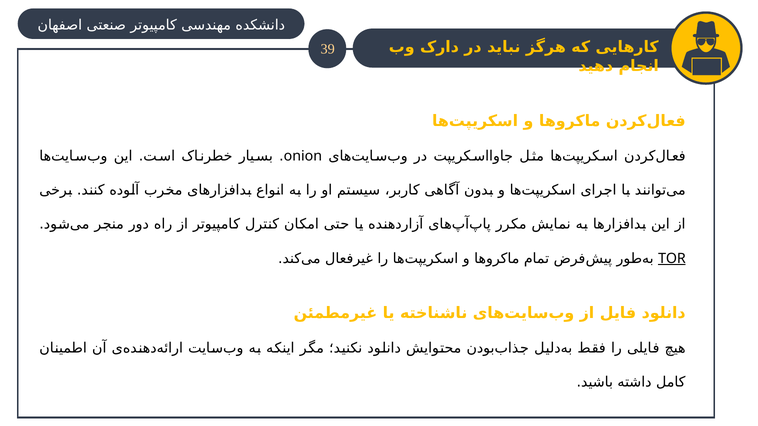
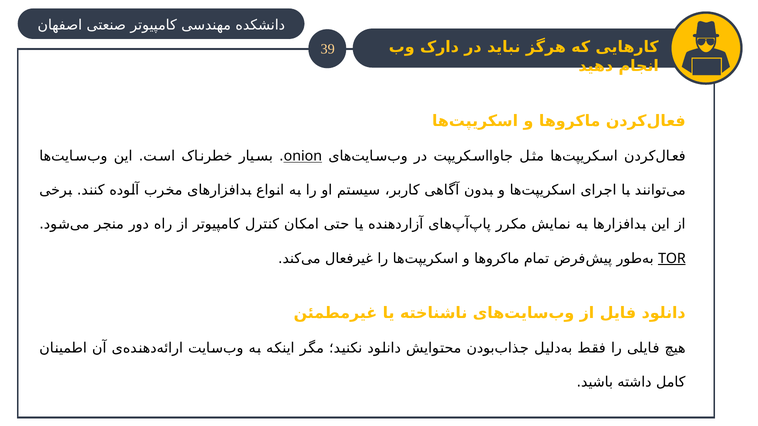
onion underline: none -> present (303, 156)
